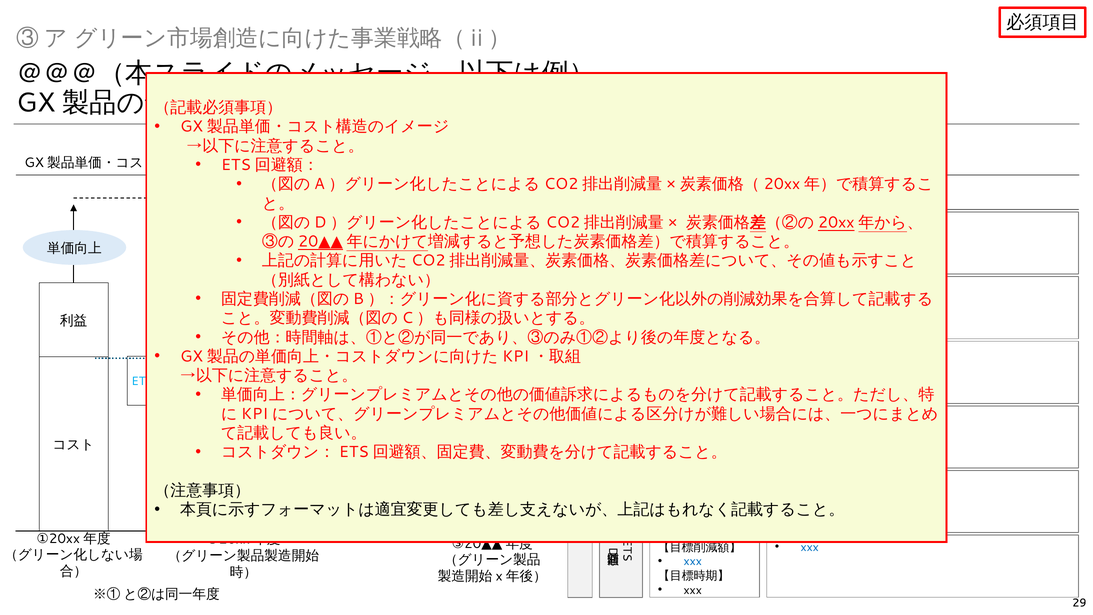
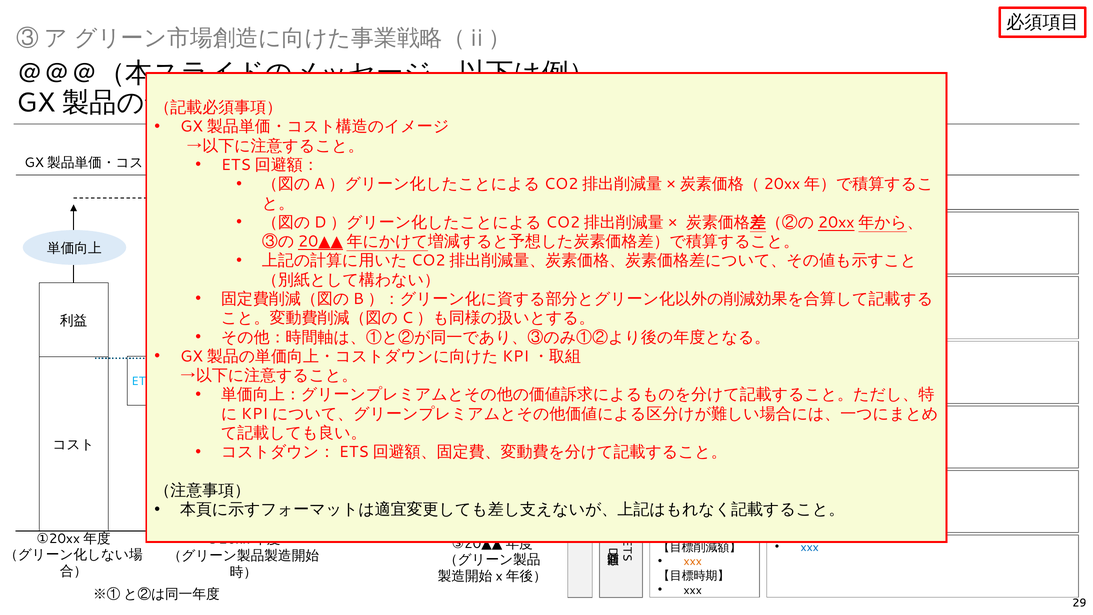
xxx colour: blue -> orange (693, 561)
